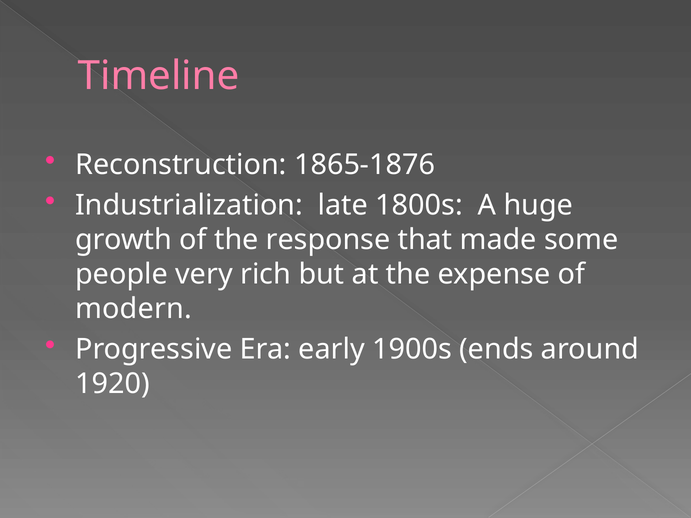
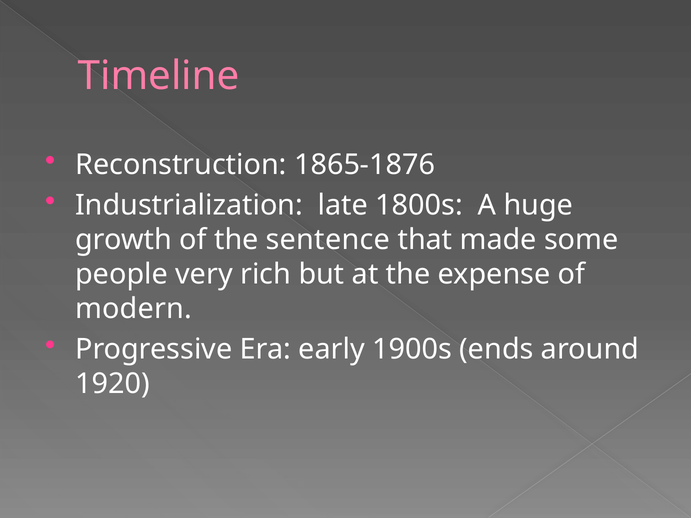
response: response -> sentence (328, 240)
